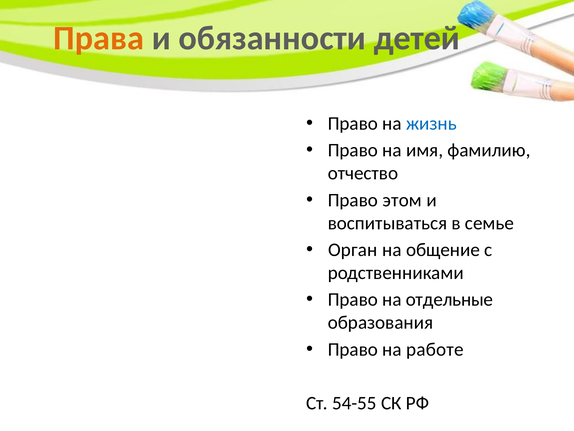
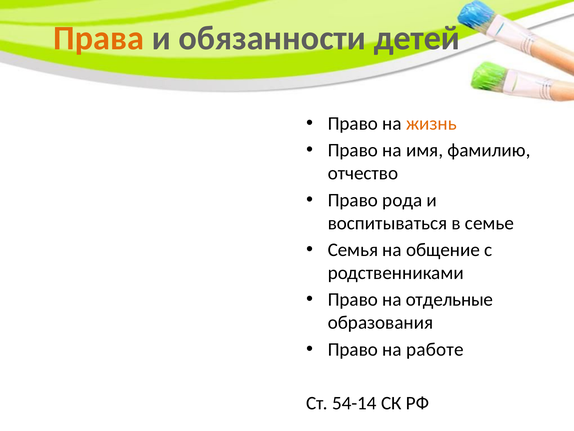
жизнь colour: blue -> orange (431, 123)
этом: этом -> рода (402, 200)
Орган: Орган -> Семья (353, 250)
54-55: 54-55 -> 54-14 (354, 403)
